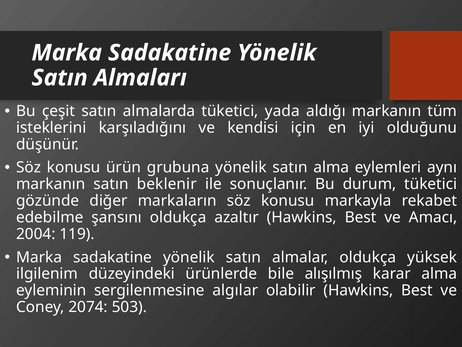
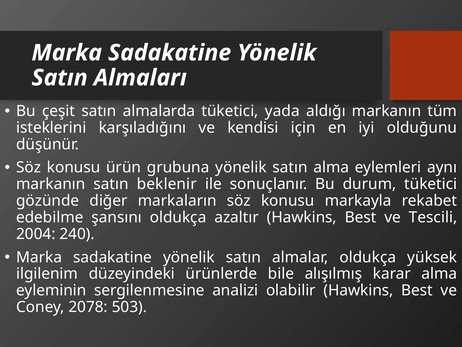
Amacı: Amacı -> Tescili (433, 217)
119: 119 -> 240 (77, 234)
algılar: algılar -> analizi (235, 290)
2074: 2074 -> 2078 (88, 307)
